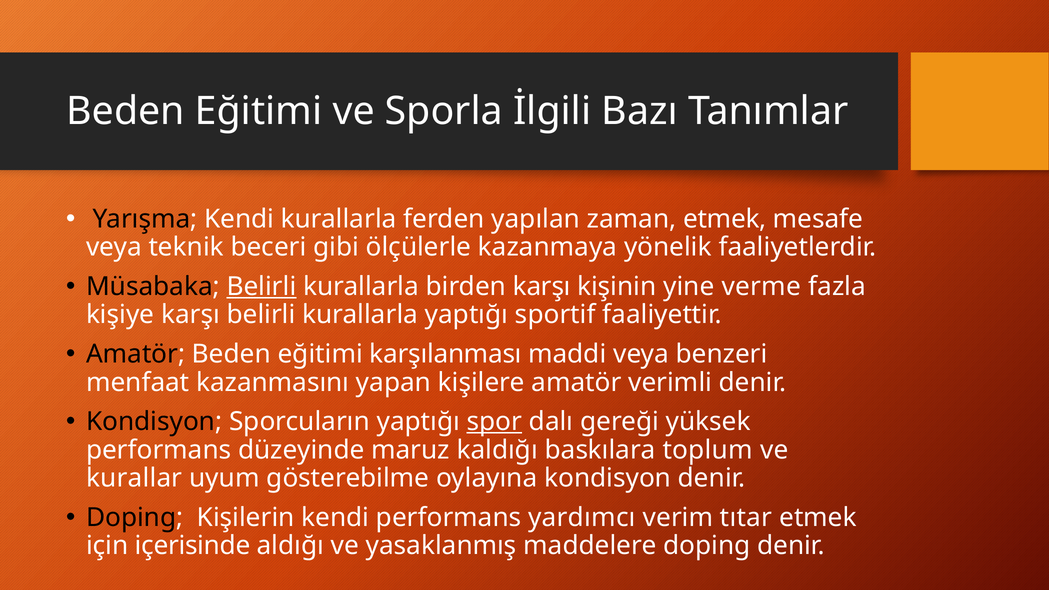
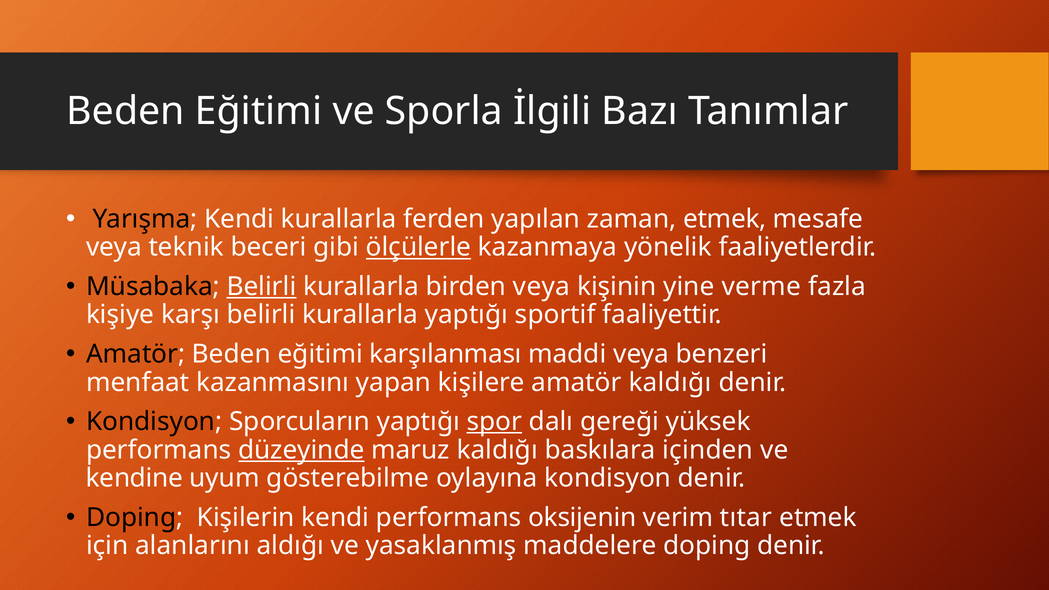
ölçülerle underline: none -> present (418, 247)
birden karşı: karşı -> veya (541, 287)
amatör verimli: verimli -> kaldığı (670, 382)
düzeyinde underline: none -> present (301, 450)
toplum: toplum -> içinden (708, 450)
kurallar: kurallar -> kendine (134, 478)
yardımcı: yardımcı -> oksijenin (582, 518)
içerisinde: içerisinde -> alanlarını (192, 546)
